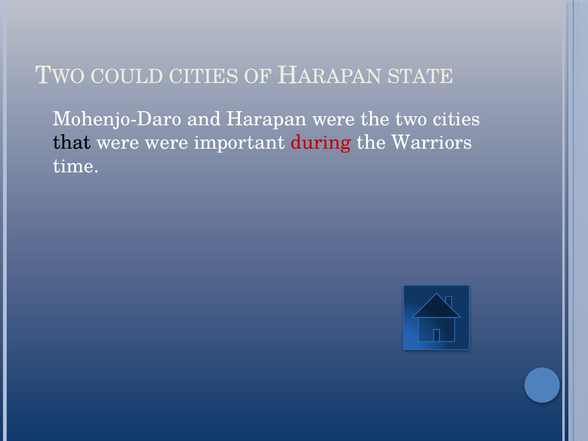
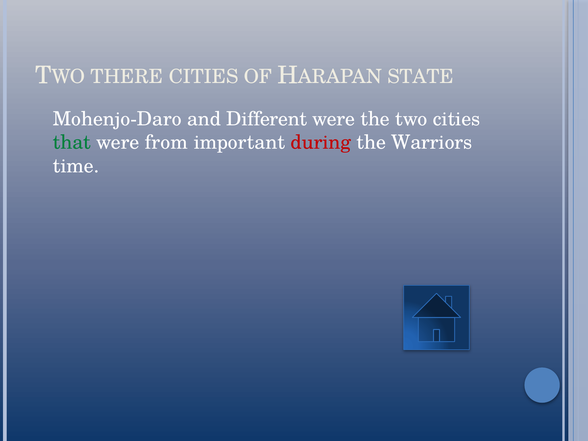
COULD: COULD -> THERE (127, 77)
Harapan: Harapan -> Different (267, 119)
that colour: black -> green (72, 142)
were were: were -> from (166, 142)
